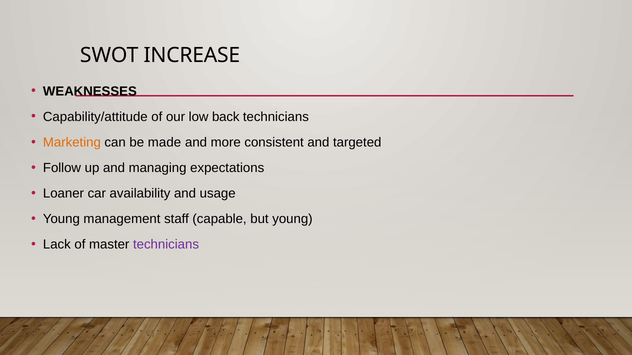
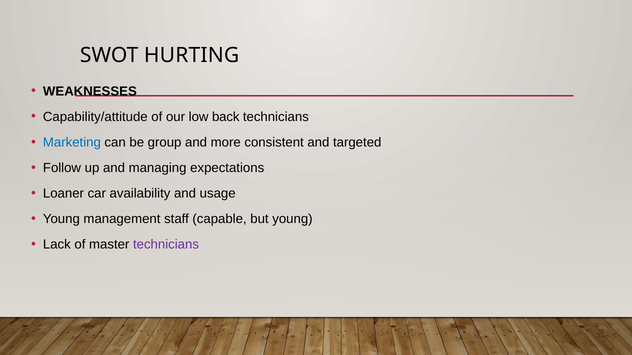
INCREASE: INCREASE -> HURTING (192, 55)
Marketing colour: orange -> blue (72, 143)
made: made -> group (165, 143)
